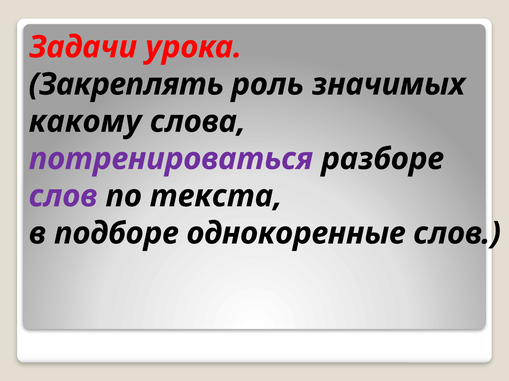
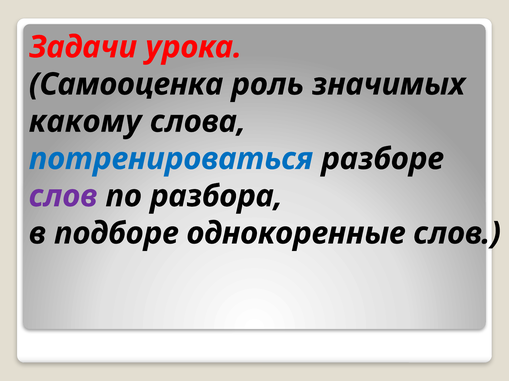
Закреплять: Закреплять -> Самооценка (126, 85)
потренироваться colour: purple -> blue (171, 159)
текста: текста -> разбора (216, 196)
